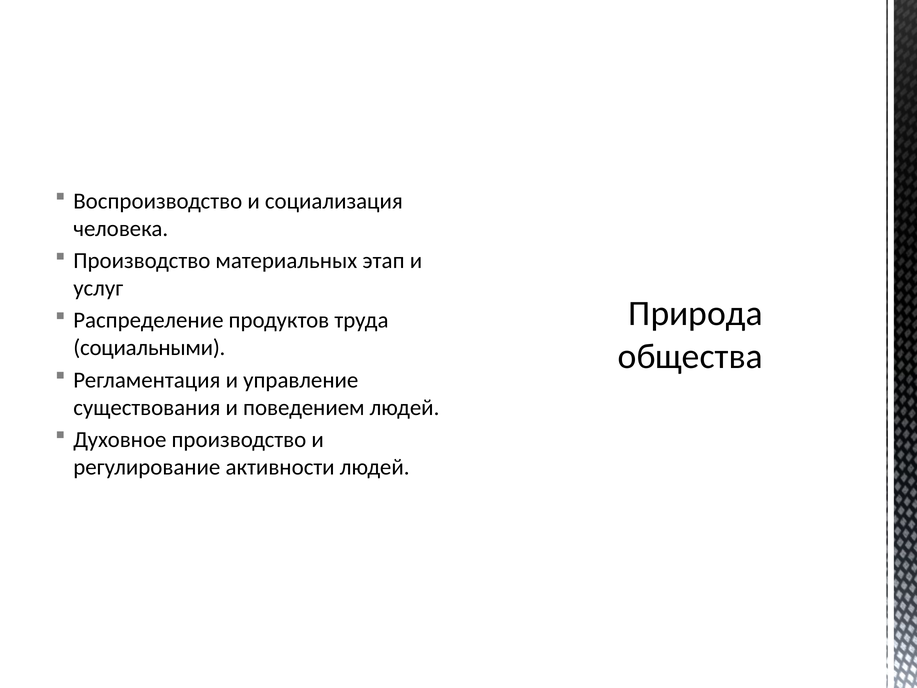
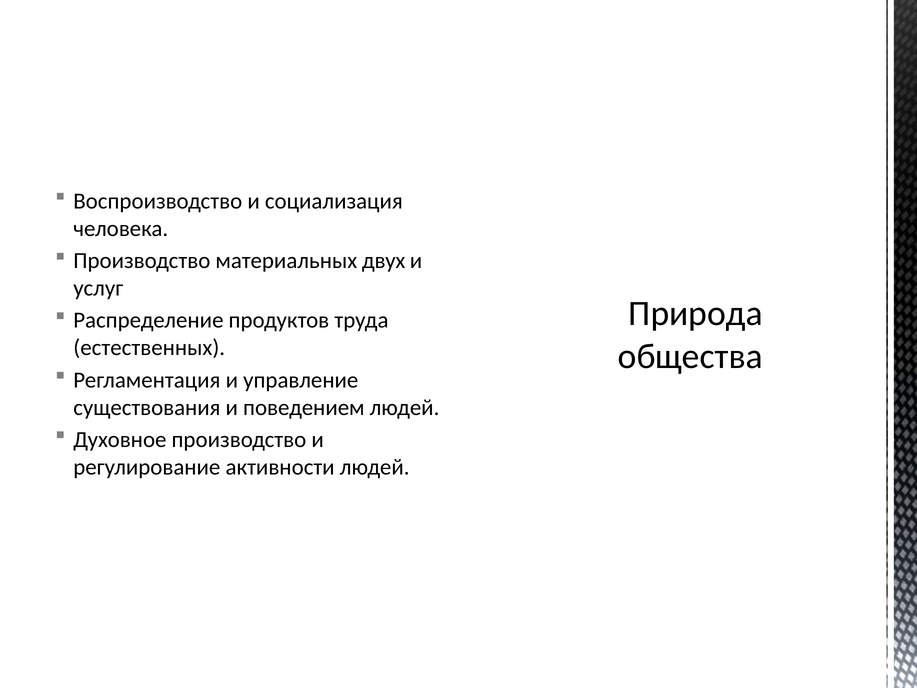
этап: этап -> двух (384, 261)
социальными: социальными -> естественных (149, 348)
